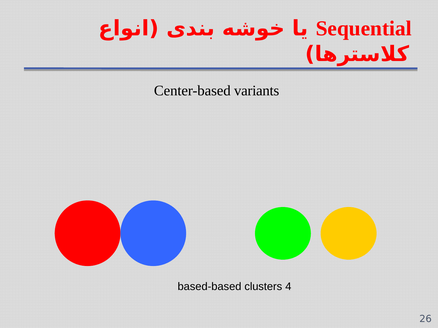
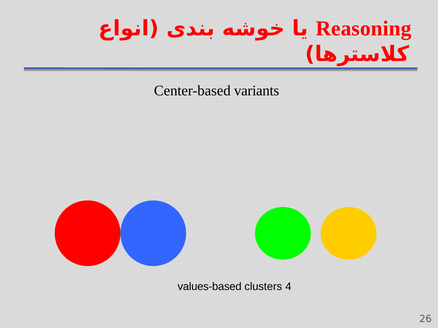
Sequential: Sequential -> Reasoning (364, 29)
based-based: based-based -> values-based (210, 287)
